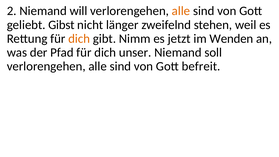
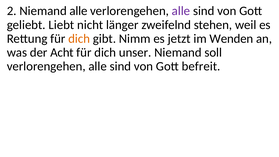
Niemand will: will -> alle (79, 11)
alle colour: orange -> purple (181, 11)
Gibst: Gibst -> Liebt (61, 25)
Pfad: Pfad -> Acht (62, 52)
